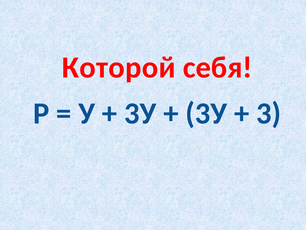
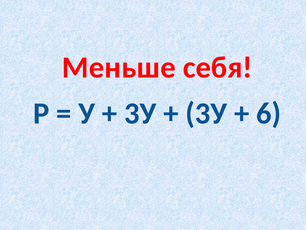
Которой: Которой -> Меньше (119, 67)
3: 3 -> 6 (269, 113)
